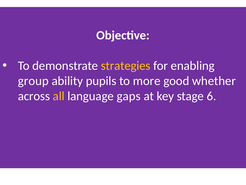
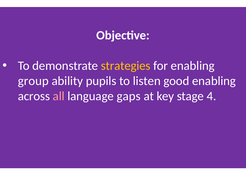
more: more -> listen (147, 81)
good whether: whether -> enabling (214, 81)
all colour: yellow -> pink (59, 96)
6: 6 -> 4 (211, 96)
